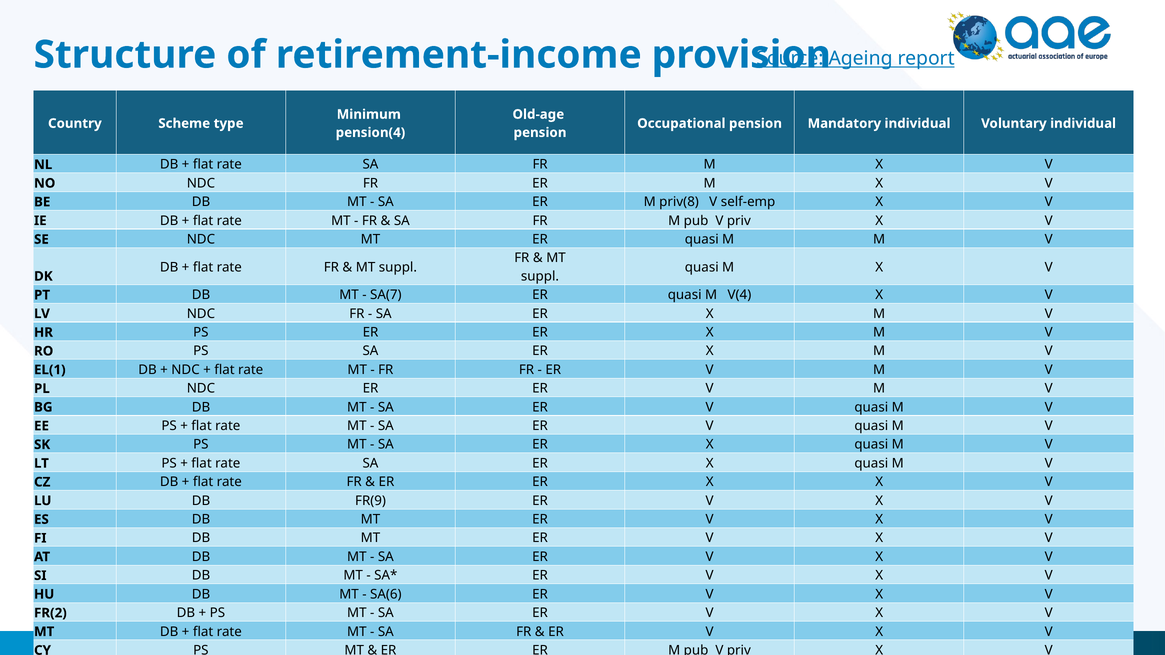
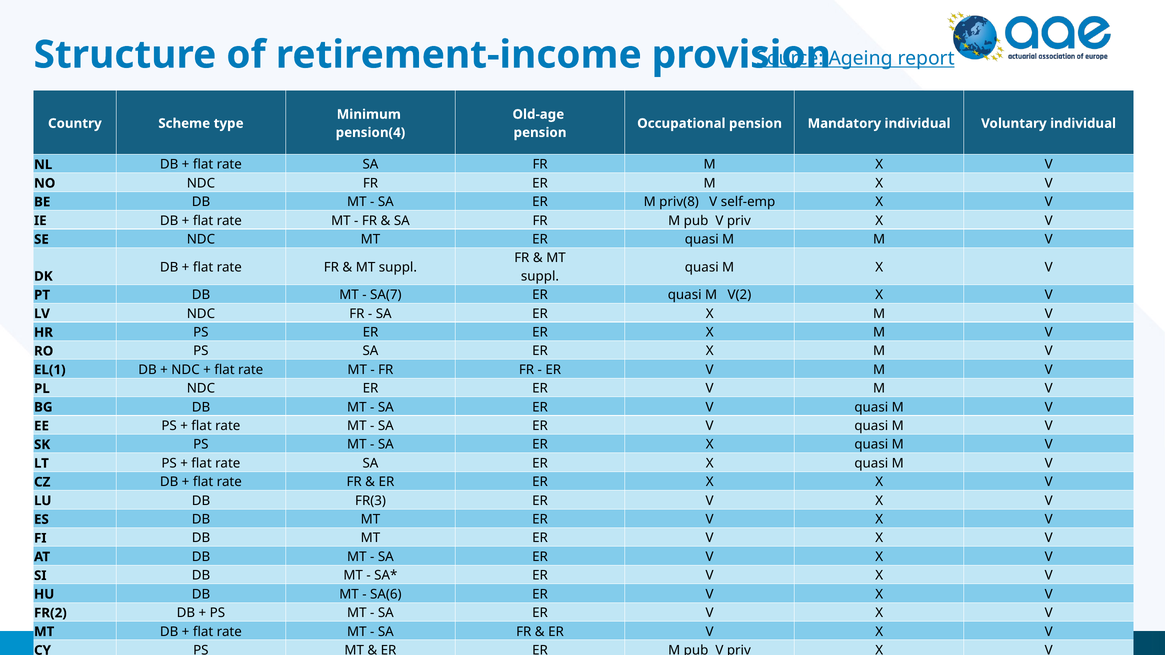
V(4: V(4 -> V(2 (739, 295)
FR(9: FR(9 -> FR(3 (371, 501)
